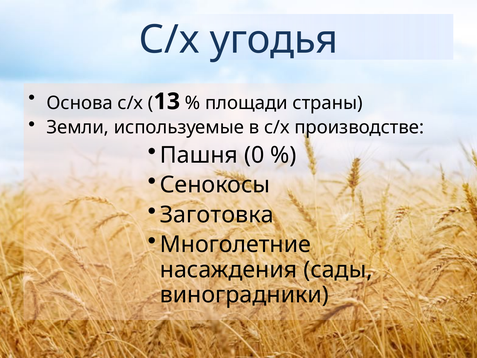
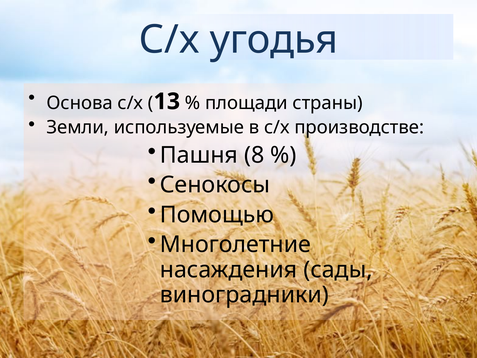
0: 0 -> 8 (254, 155)
Заготовка: Заготовка -> Помощью (217, 215)
